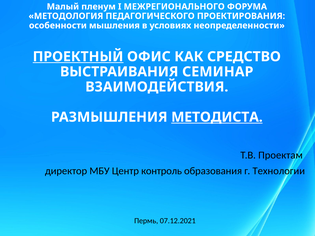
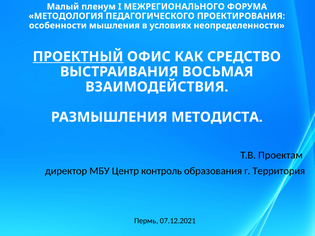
СЕМИНАР: СЕМИНАР -> ВОСЬМАЯ (218, 72)
МЕТОДИСТА underline: present -> none (217, 117)
Технологии: Технологии -> Территория (279, 171)
